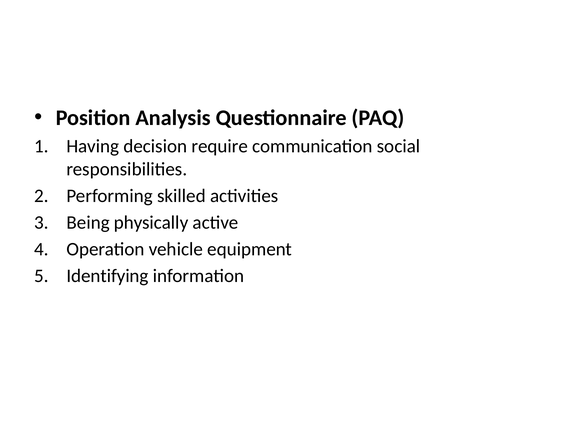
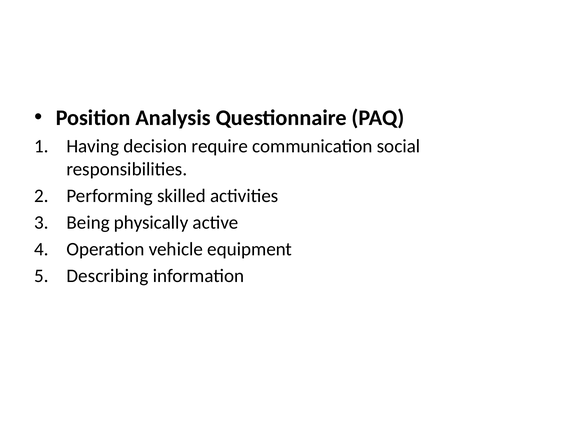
Identifying: Identifying -> Describing (107, 276)
